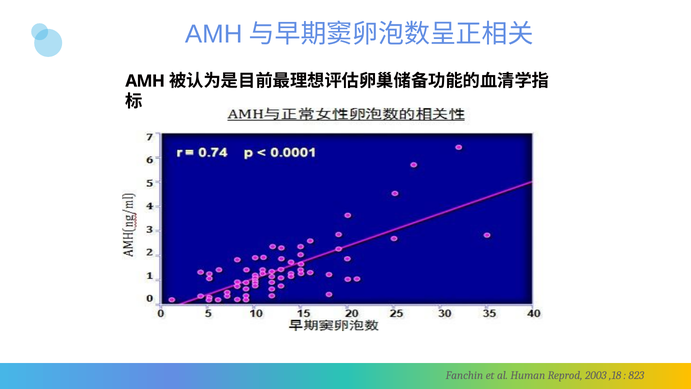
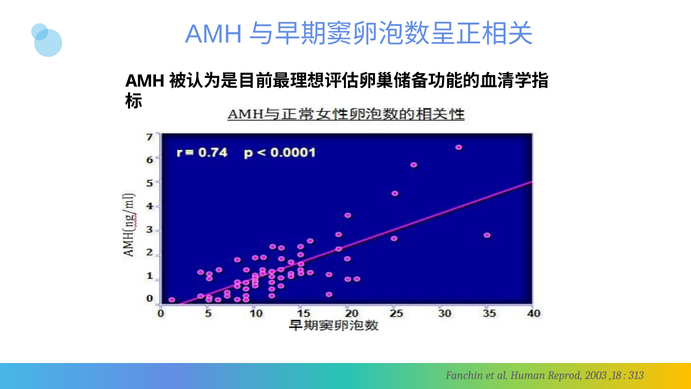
823: 823 -> 313 (636, 375)
